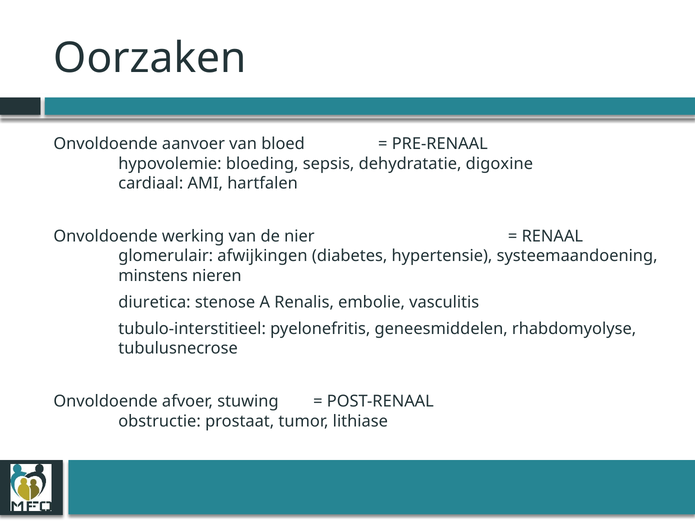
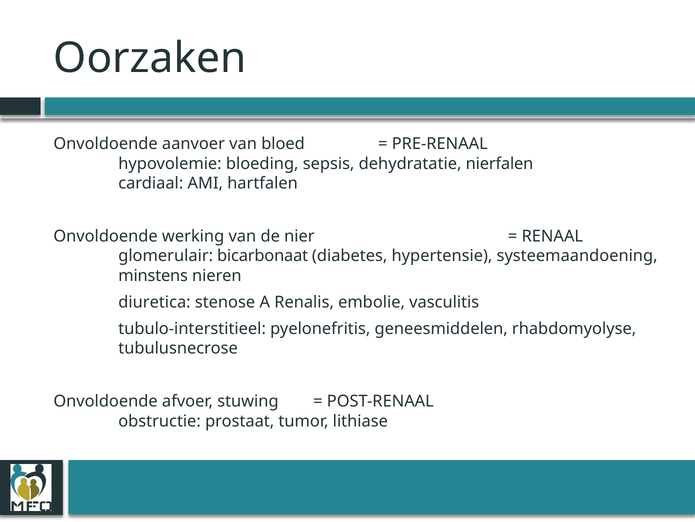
digoxine: digoxine -> nierfalen (500, 163)
afwijkingen: afwijkingen -> bicarbonaat (263, 256)
